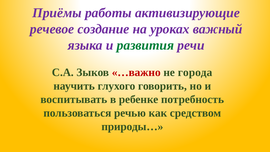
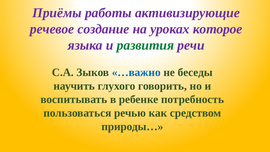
важный: важный -> которое (218, 29)
…важно colour: red -> blue (136, 72)
города: города -> беседы (195, 72)
